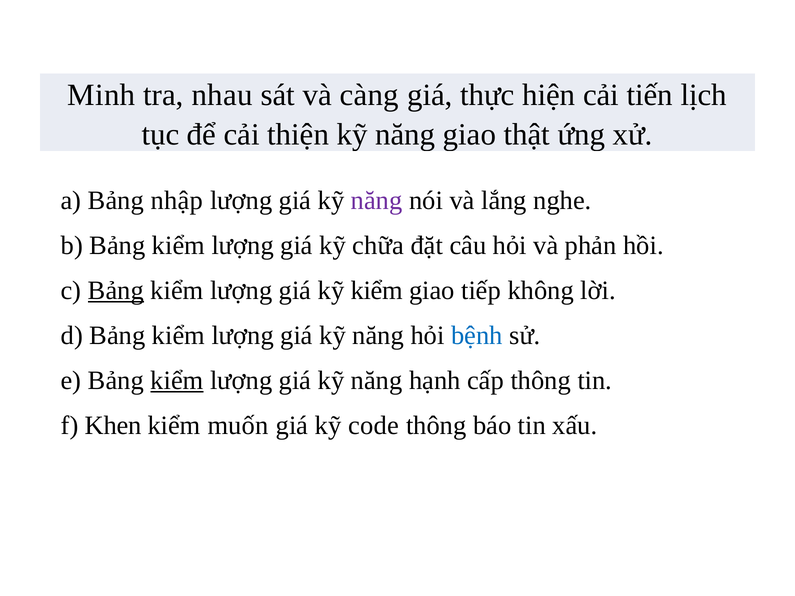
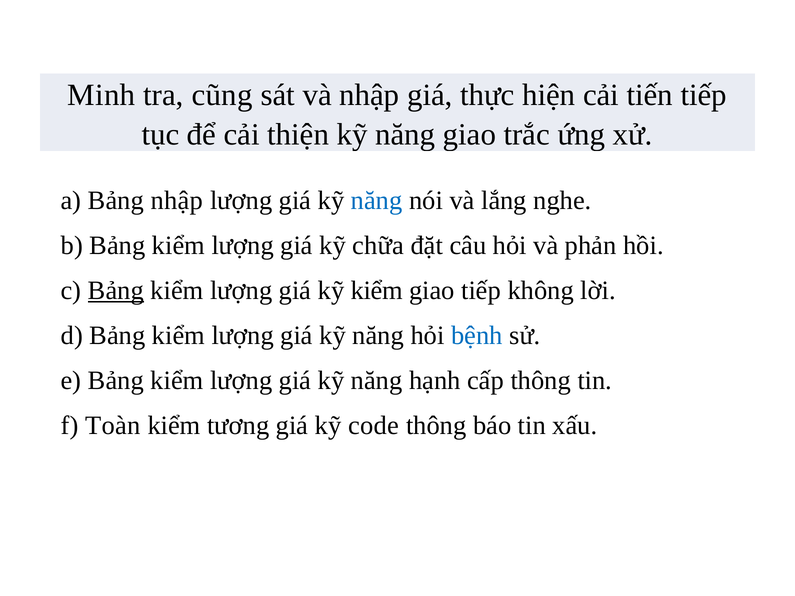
nhau: nhau -> cũng (222, 95)
và càng: càng -> nhập (369, 95)
tiến lịch: lịch -> tiếp (704, 95)
thật: thật -> trắc (527, 135)
năng colour: purple -> blue (377, 201)
kiểm underline: present -> none (177, 381)
Khen: Khen -> Toàn (113, 426)
muốn: muốn -> tương (238, 426)
